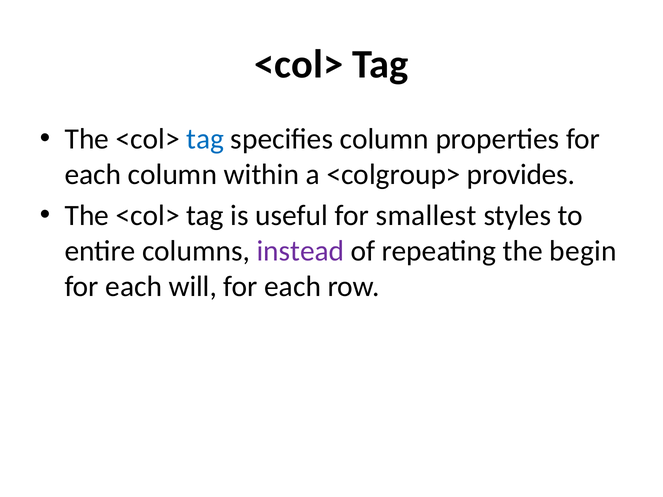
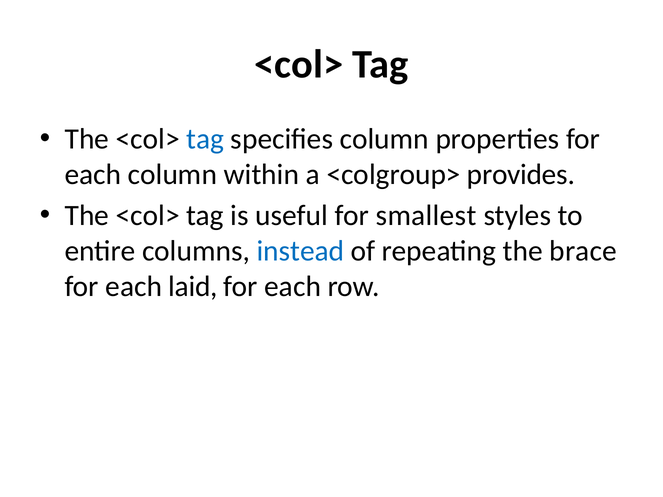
instead colour: purple -> blue (300, 251)
begin: begin -> brace (583, 251)
will: will -> laid (193, 286)
